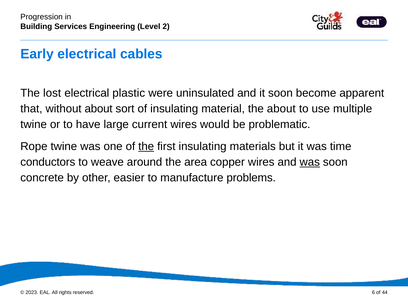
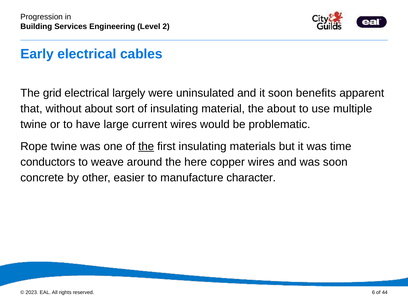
lost: lost -> grid (52, 93)
plastic: plastic -> largely (129, 93)
become: become -> benefits (316, 93)
area: area -> here (196, 162)
was underline: present -> none (310, 162)
problems: problems -> character (251, 178)
